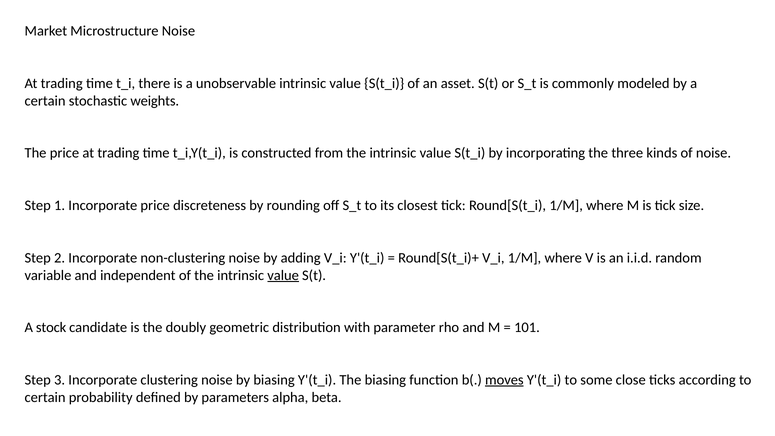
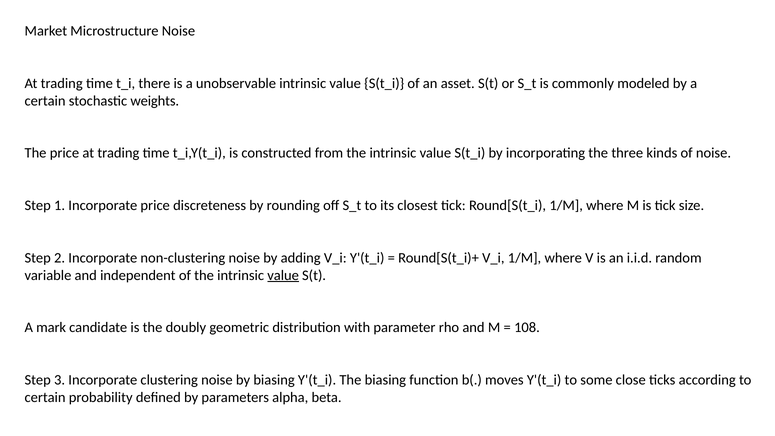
stock: stock -> mark (51, 328)
101: 101 -> 108 (527, 328)
moves underline: present -> none (504, 380)
